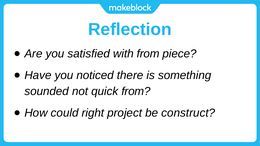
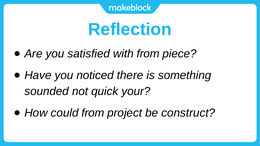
quick from: from -> your (136, 91)
could right: right -> from (93, 113)
